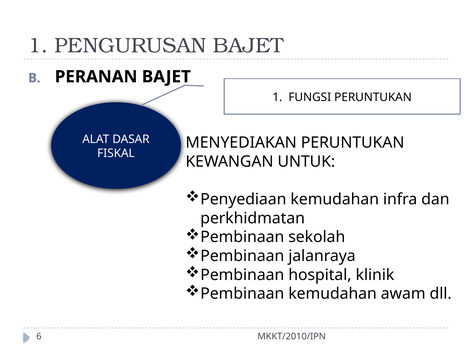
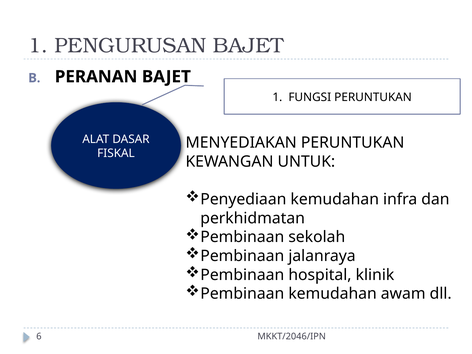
MKKT/2010/IPN: MKKT/2010/IPN -> MKKT/2046/IPN (292, 337)
